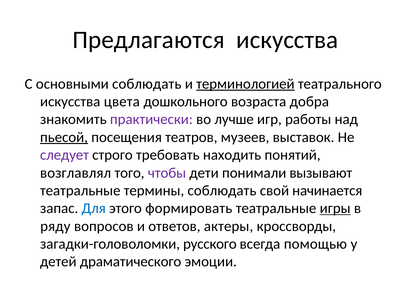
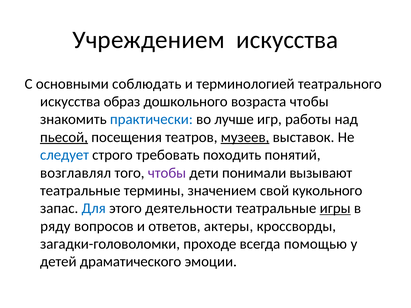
Предлагаются: Предлагаются -> Учреждением (149, 40)
терминологией underline: present -> none (245, 84)
цвета: цвета -> образ (122, 102)
возраста добра: добра -> чтобы (309, 102)
практически colour: purple -> blue (151, 120)
музеев underline: none -> present (245, 137)
следует colour: purple -> blue (65, 155)
находить: находить -> походить (232, 155)
термины соблюдать: соблюдать -> значением (222, 191)
начинается: начинается -> кукольного (327, 191)
формировать: формировать -> деятельности (189, 209)
русского: русского -> проходе (210, 244)
